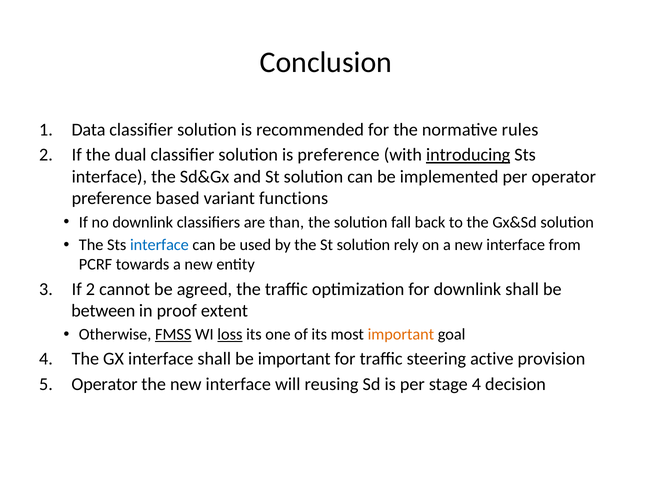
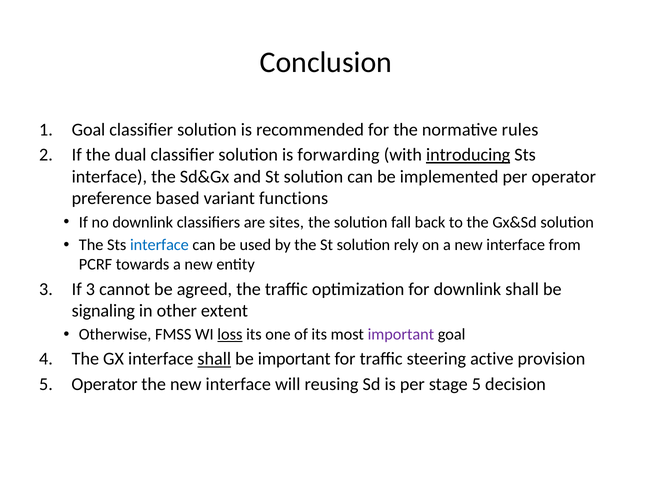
1 Data: Data -> Goal (88, 130)
is preference: preference -> forwarding (338, 155)
than: than -> sites (287, 222)
If 2: 2 -> 3 (90, 289)
between: between -> signaling (103, 311)
proof: proof -> other (177, 311)
FMSS underline: present -> none (173, 335)
important colour: orange -> purple (401, 335)
shall underline: none -> present (214, 359)
stage 4: 4 -> 5 (476, 384)
